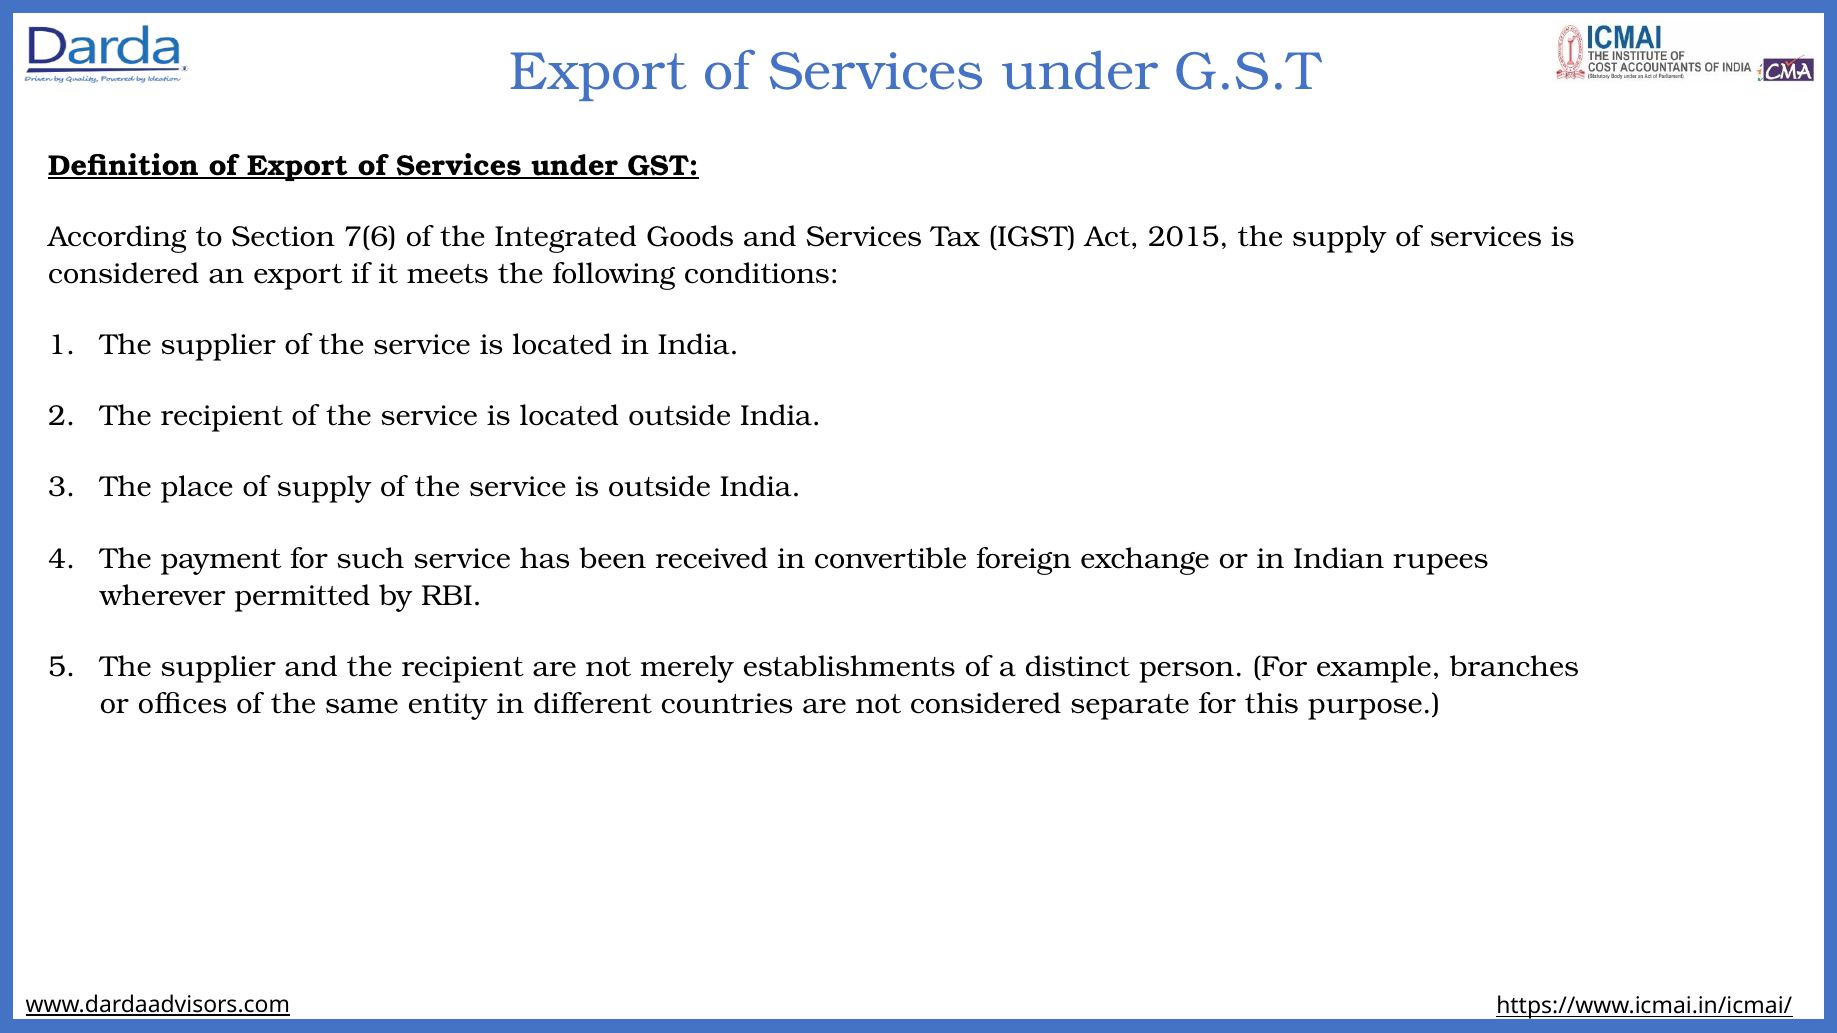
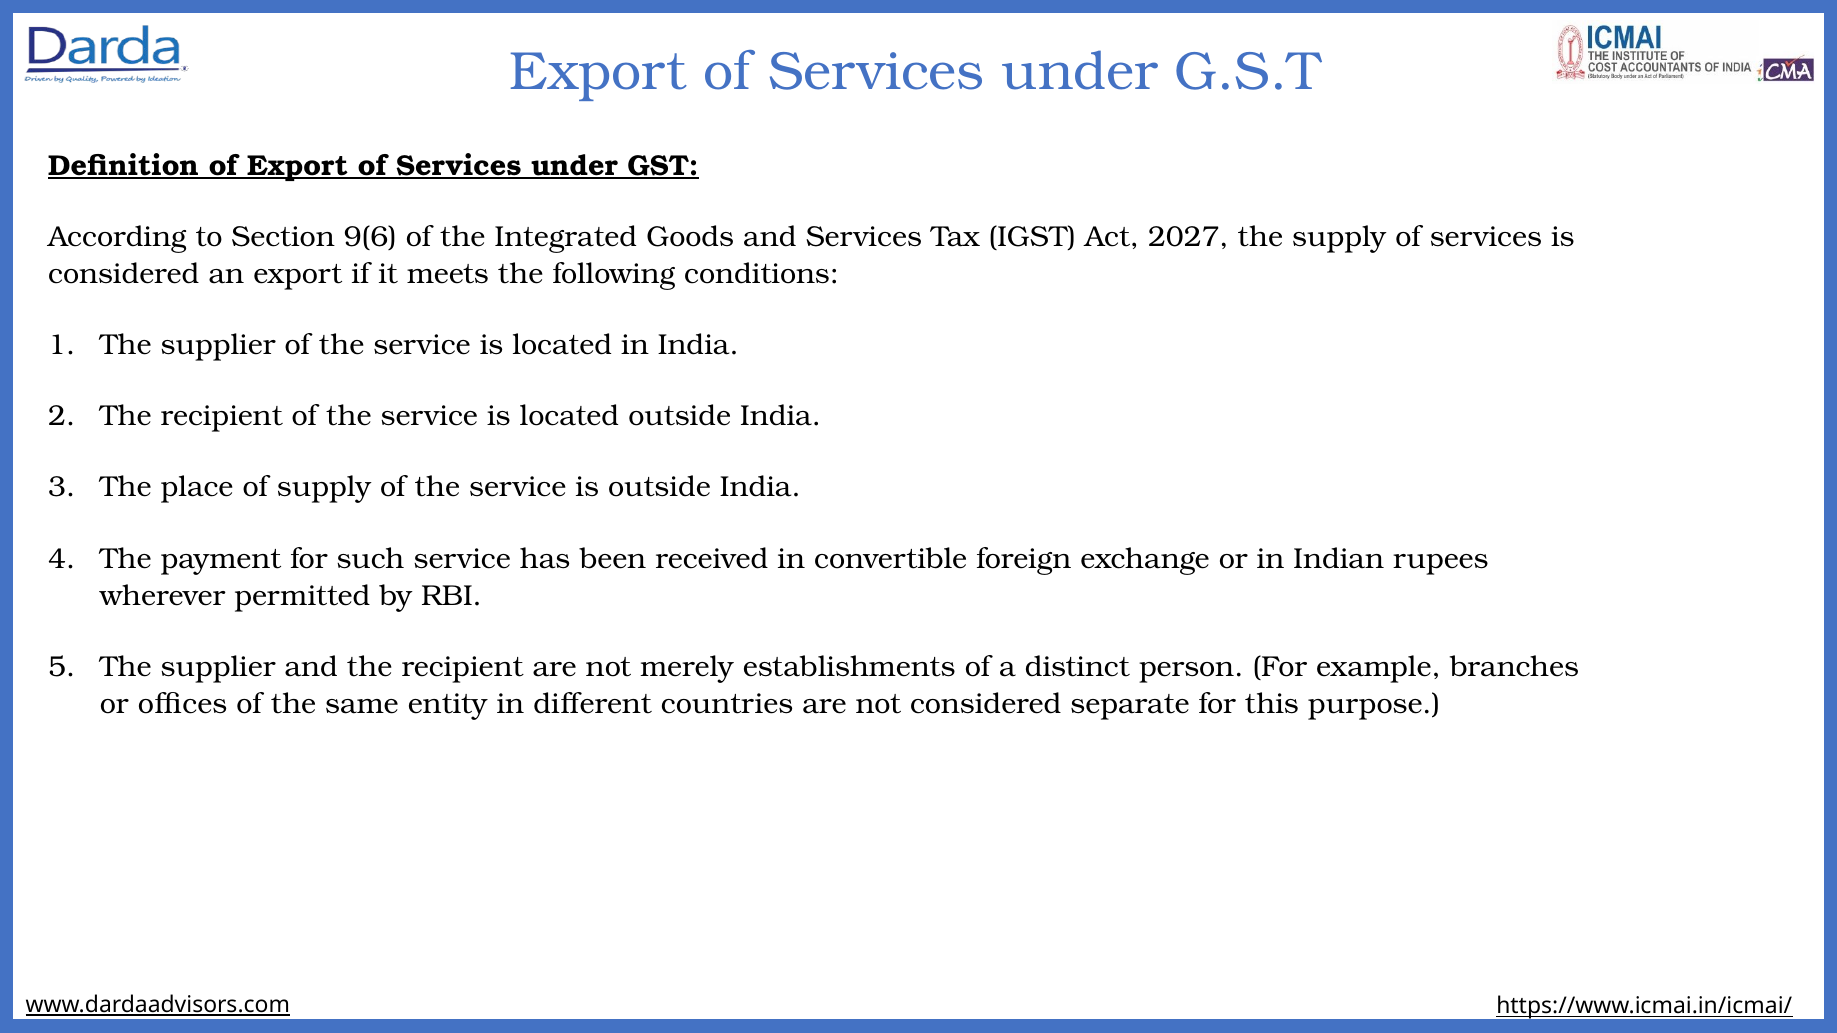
7(6: 7(6 -> 9(6 (370, 237)
2015: 2015 -> 2027 (1188, 237)
